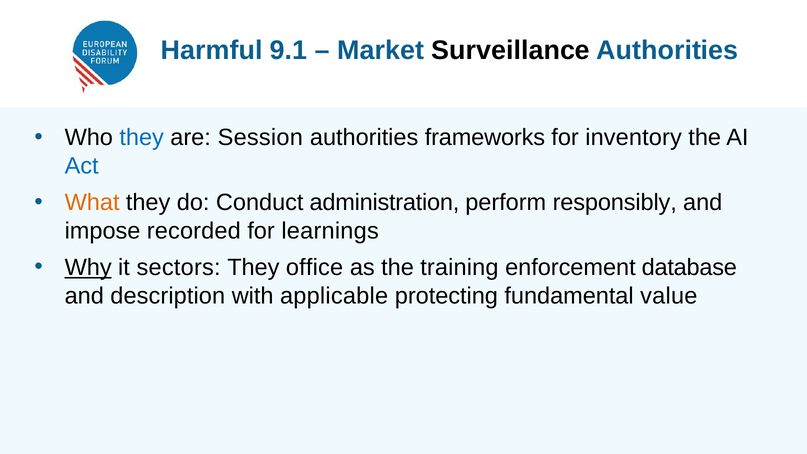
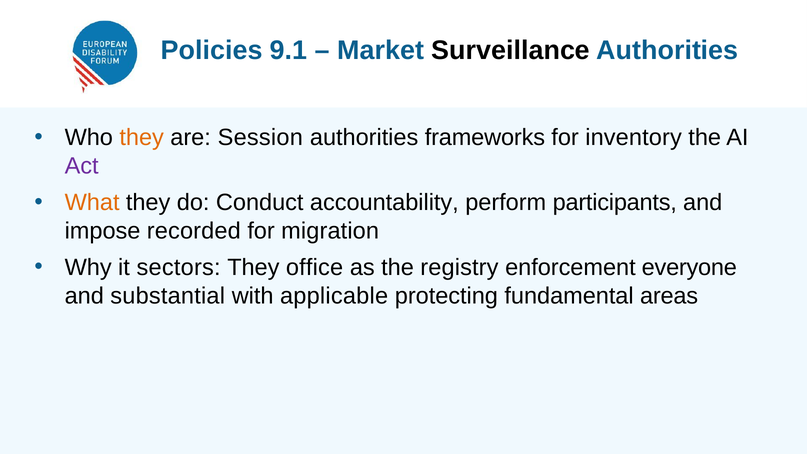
Harmful: Harmful -> Policies (212, 50)
they colour: blue -> orange (142, 138)
Act colour: blue -> purple (82, 166)
administration: administration -> accountability (384, 202)
responsibly: responsibly -> participants (615, 202)
learnings: learnings -> migration (330, 231)
Why underline: present -> none (88, 267)
training: training -> registry (459, 267)
database: database -> everyone (689, 267)
description: description -> substantial (168, 296)
value: value -> areas (669, 296)
